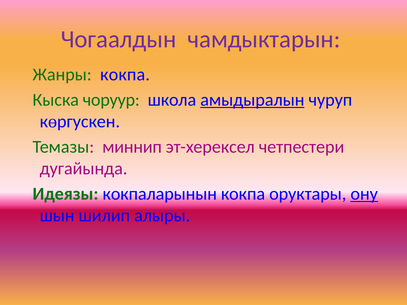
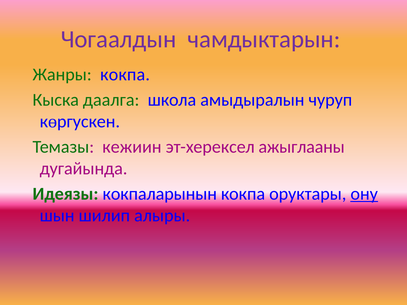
чоруур: чоруур -> даалга (111, 100)
амыдыралын underline: present -> none (252, 100)
миннип: миннип -> кежиин (132, 147)
четпестери: четпестери -> ажыглааны (302, 147)
